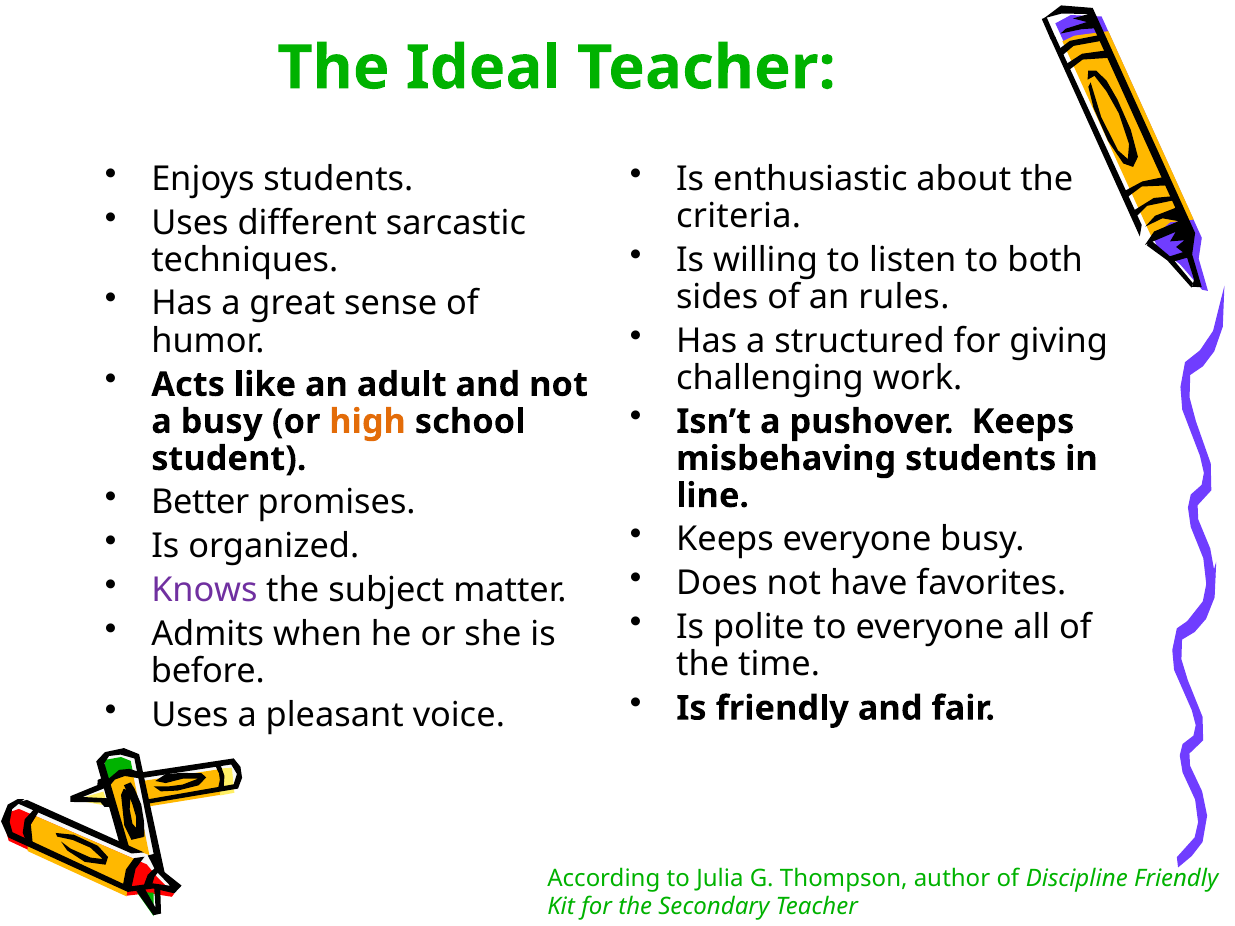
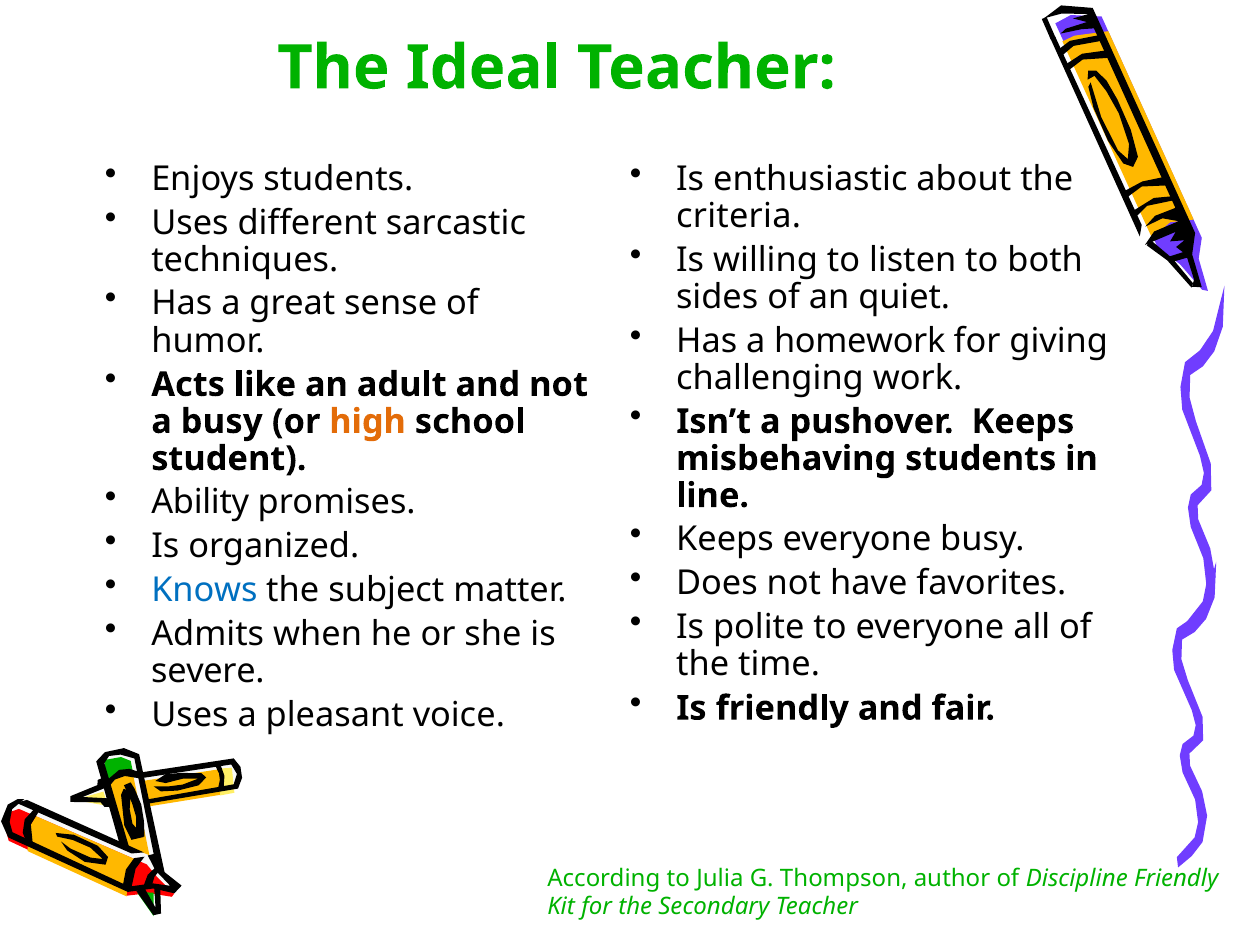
rules: rules -> quiet (904, 297)
structured: structured -> homework (860, 341)
Better: Better -> Ability (200, 503)
Knows colour: purple -> blue (204, 591)
before: before -> severe (208, 671)
